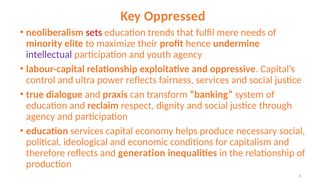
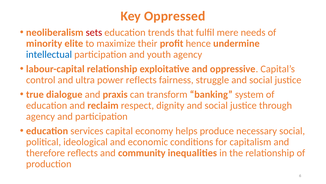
intellectual colour: purple -> blue (49, 54)
fairness services: services -> struggle (212, 80)
generation: generation -> community (142, 153)
